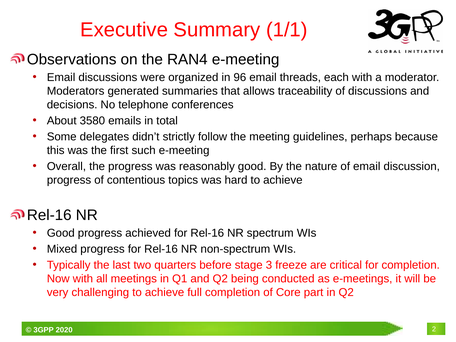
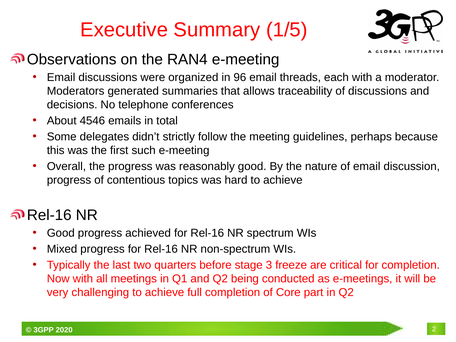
1/1: 1/1 -> 1/5 (287, 30)
3580: 3580 -> 4546 (92, 121)
